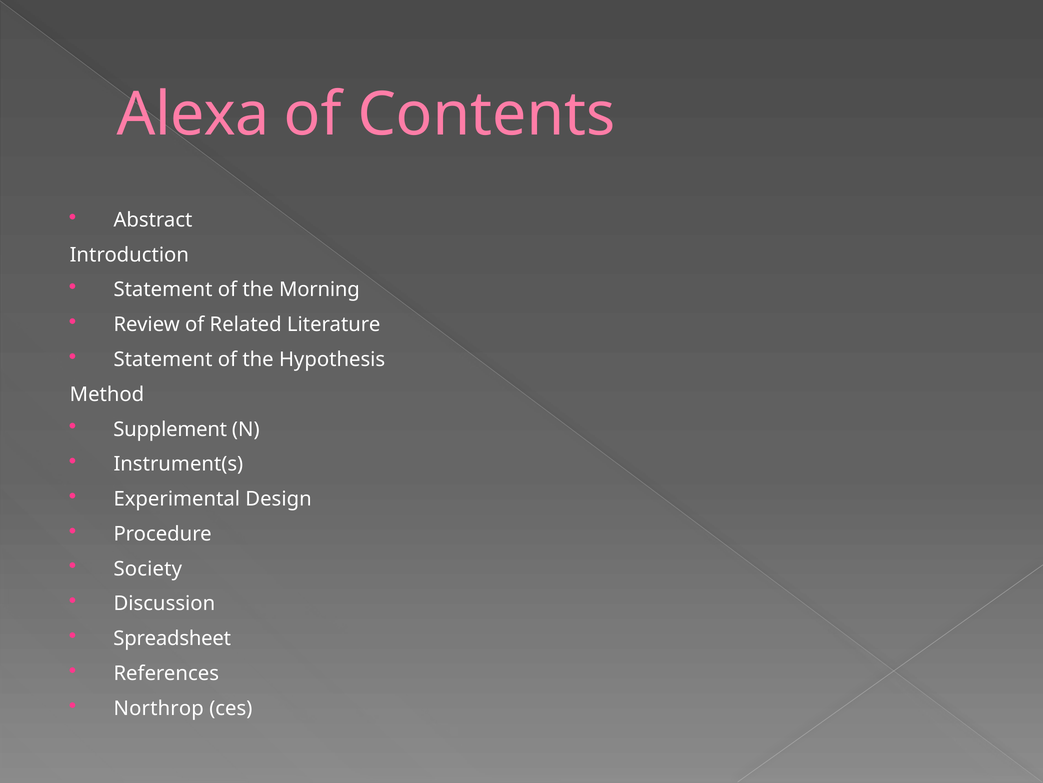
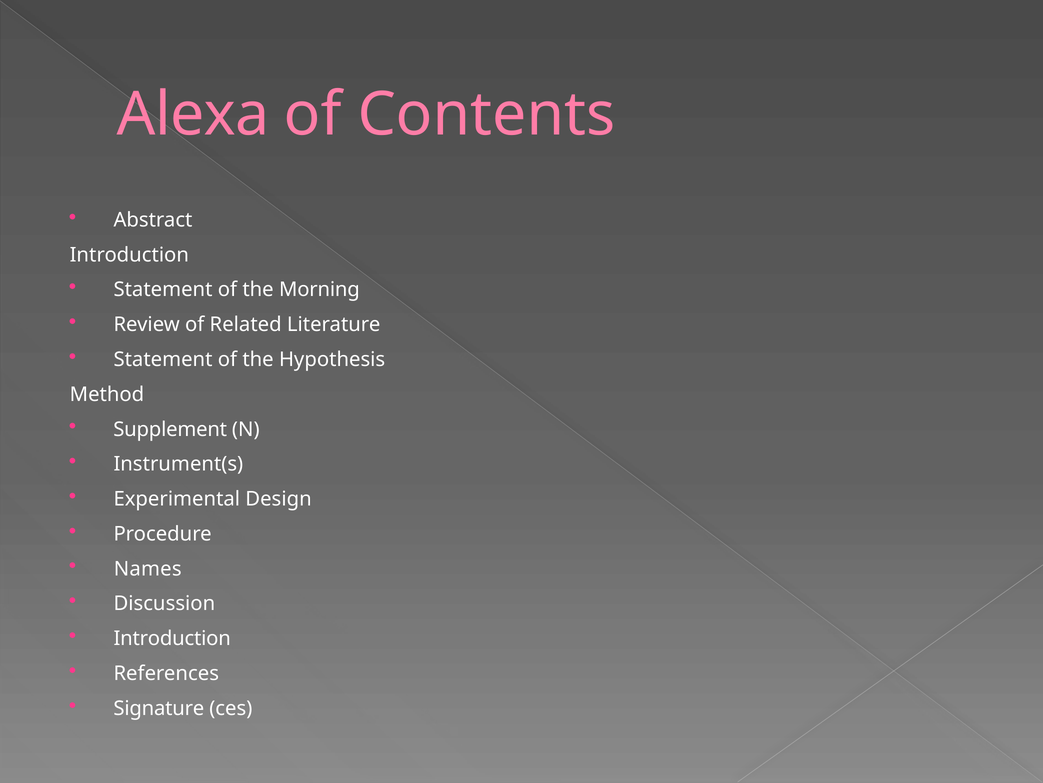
Society: Society -> Names (148, 568)
Spreadsheet: Spreadsheet -> Introduction (172, 638)
Northrop: Northrop -> Signature (159, 708)
